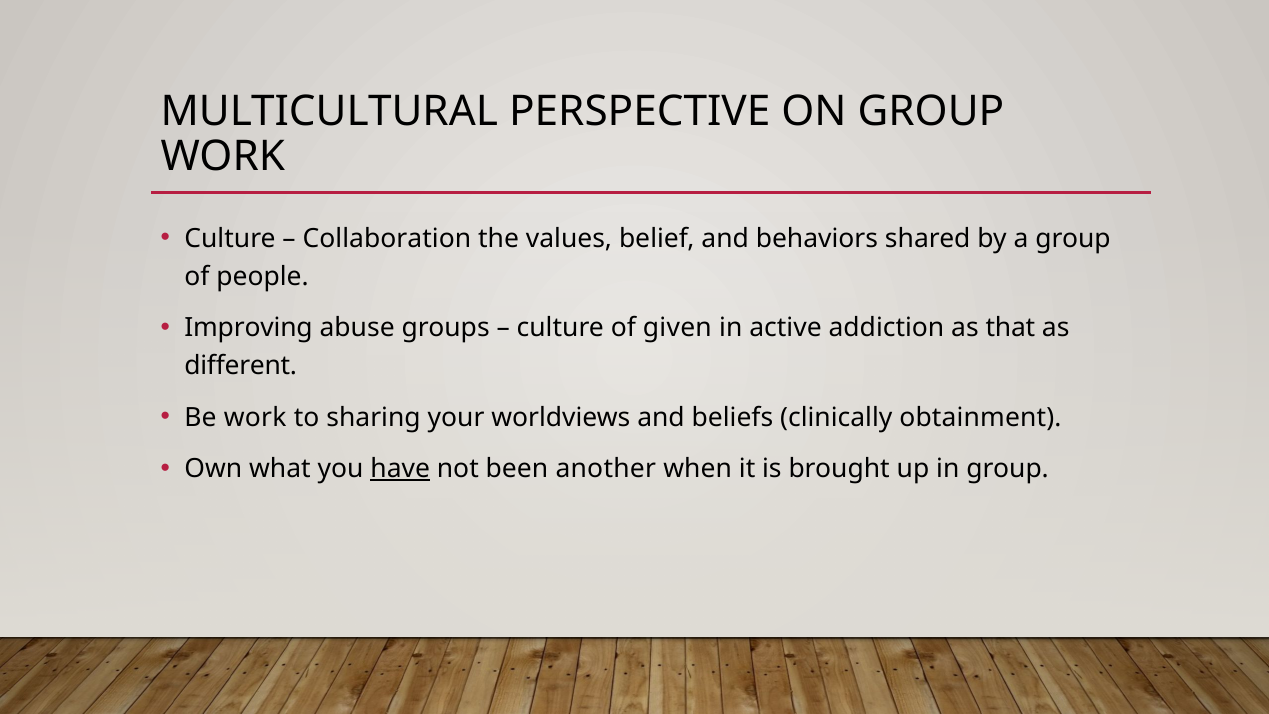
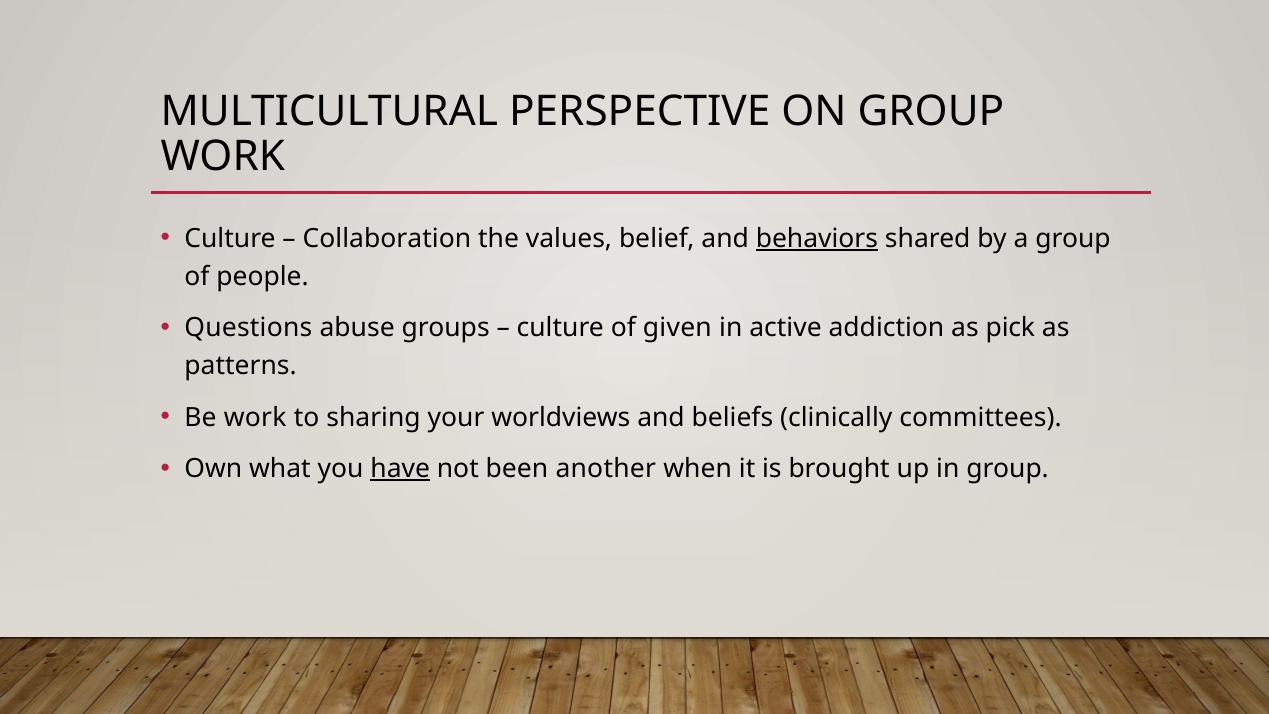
behaviors underline: none -> present (817, 239)
Improving: Improving -> Questions (248, 328)
that: that -> pick (1010, 328)
different: different -> patterns (241, 366)
obtainment: obtainment -> committees (980, 417)
